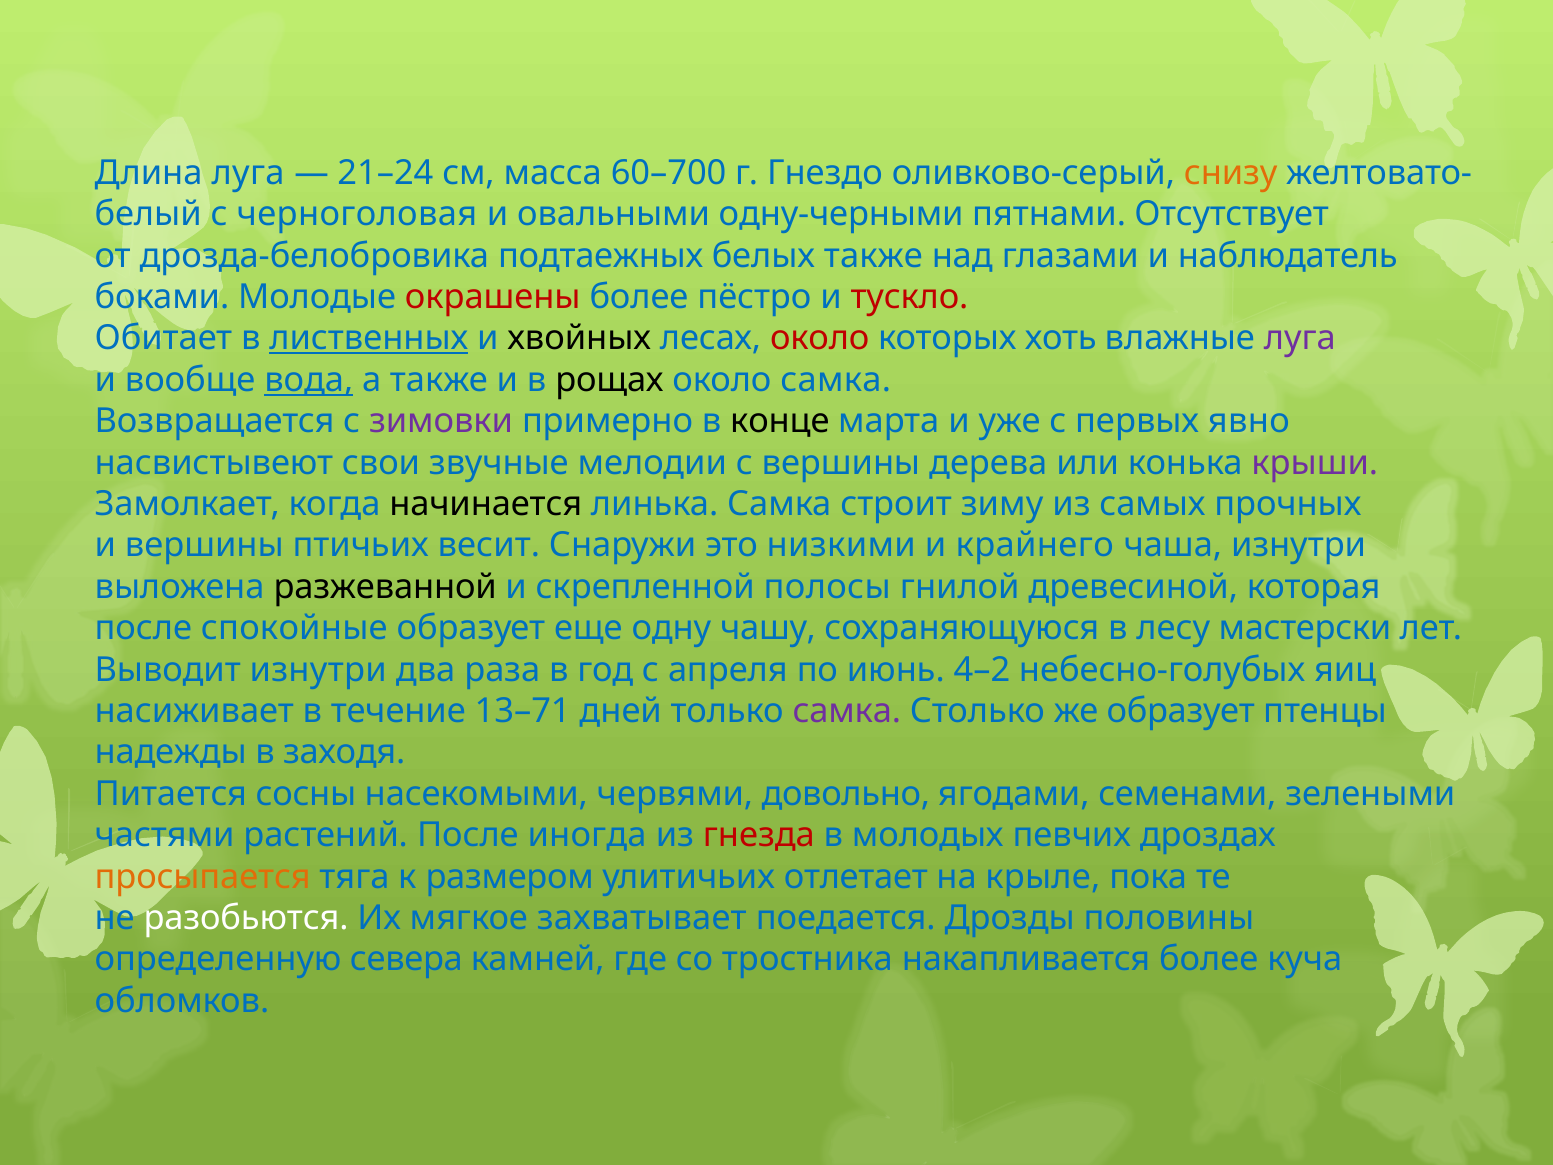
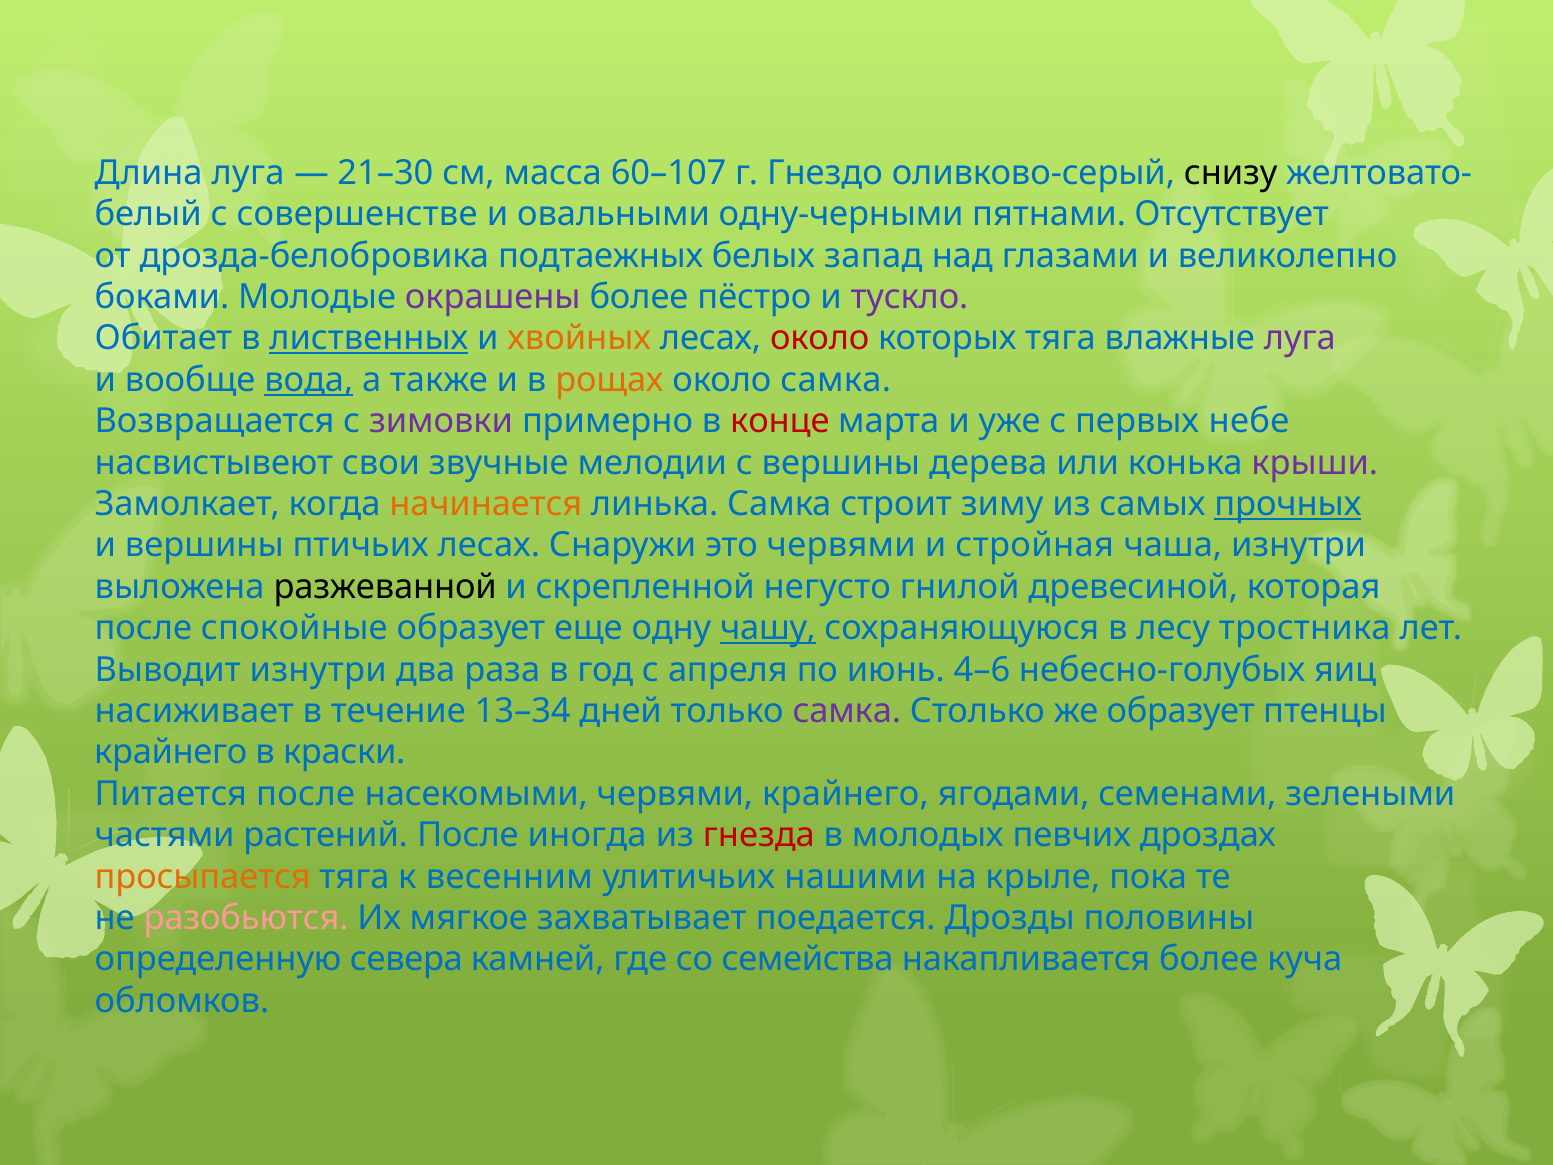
21–24: 21–24 -> 21–30 (385, 173)
60–700: 60–700 -> 60–107 (669, 173)
снизу colour: orange -> black (1231, 173)
черноголовая: черноголовая -> совершенстве (357, 214)
белых также: также -> запад (873, 256)
наблюдатель: наблюдатель -> великолепно (1288, 256)
окрашены colour: red -> purple (493, 297)
тускло colour: red -> purple (909, 297)
хвойных colour: black -> orange (579, 338)
которых хоть: хоть -> тяга (1060, 338)
рощах colour: black -> orange (609, 380)
конце colour: black -> red (780, 421)
явно: явно -> небе (1249, 421)
начинается colour: black -> orange (486, 504)
прочных underline: none -> present (1288, 504)
птичьих весит: весит -> лесах (489, 545)
это низкими: низкими -> червями (841, 545)
крайнего: крайнего -> стройная (1035, 545)
полосы: полосы -> негусто (827, 587)
чашу underline: none -> present (768, 628)
мастерски: мастерски -> тростника (1305, 628)
4–2: 4–2 -> 4–6 (982, 670)
13–71: 13–71 -> 13–34 (523, 711)
надежды: надежды -> крайнего (171, 752)
заходя: заходя -> краски (344, 752)
Питается сосны: сосны -> после (306, 794)
червями довольно: довольно -> крайнего (845, 794)
размером: размером -> весенним (509, 877)
отлетает: отлетает -> нашими (856, 877)
разобьются colour: white -> pink (246, 918)
тростника: тростника -> семейства (808, 959)
